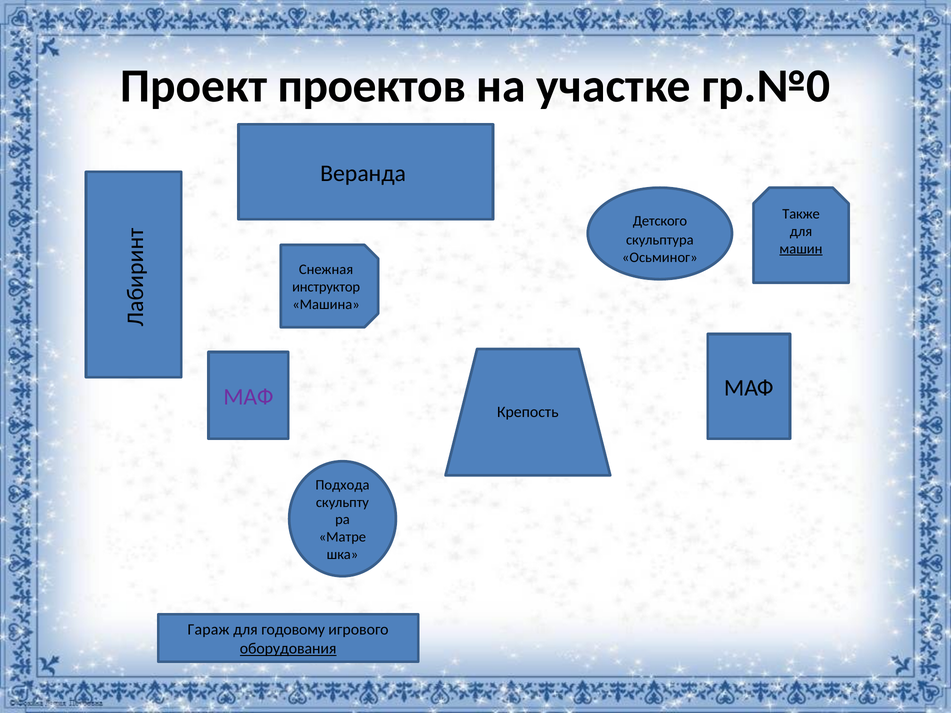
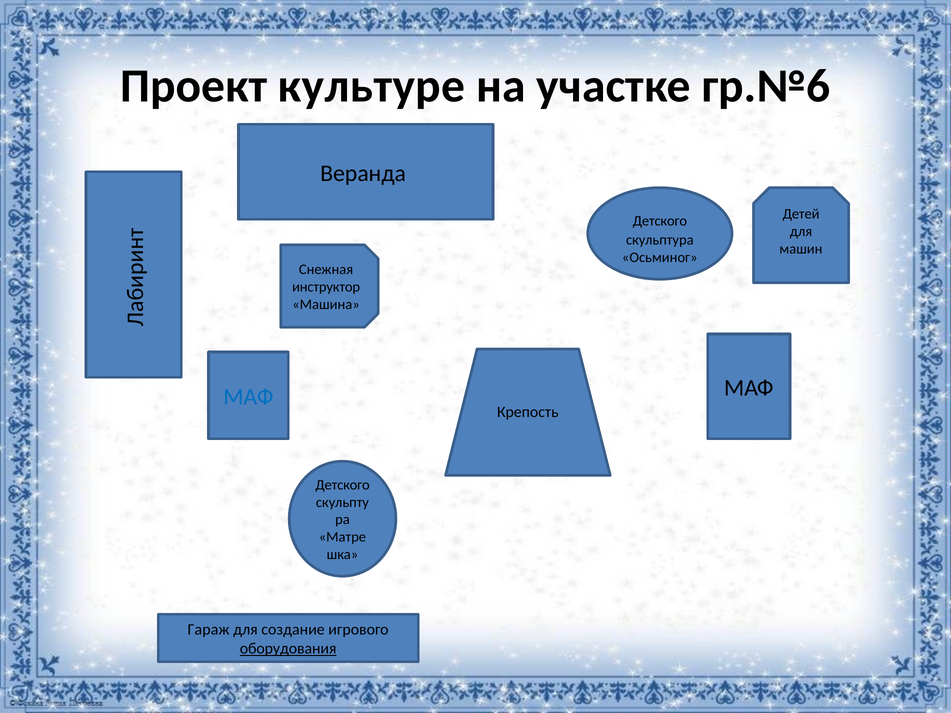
проектов: проектов -> культуре (372, 86)
гр.№0: гр.№0 -> гр.№6 (766, 86)
Также: Также -> Детей (801, 214)
машин underline: present -> none (801, 249)
МАФ colour: purple -> blue (248, 397)
Подхода: Подхода -> Детского (343, 485)
годовому: годовому -> создание (293, 630)
